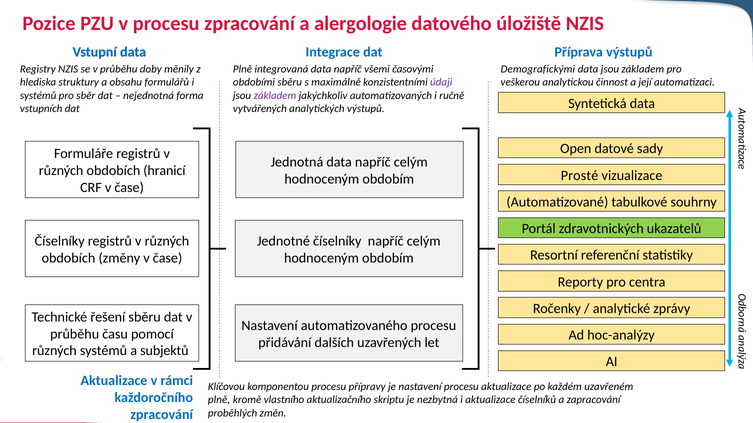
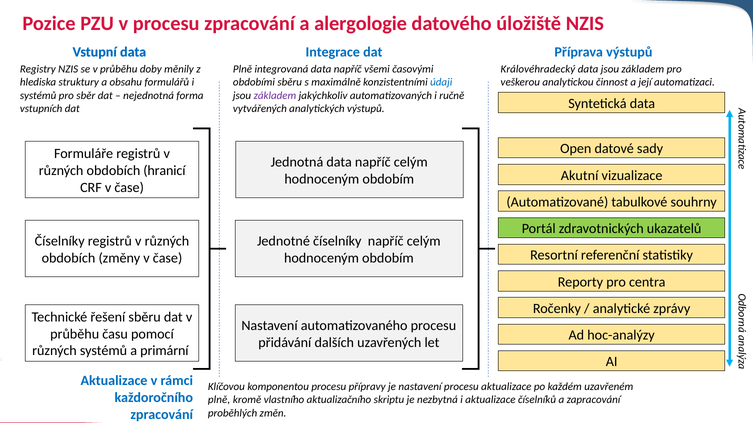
Demografickými: Demografickými -> Královéhradecký (538, 69)
údaji colour: purple -> blue (441, 82)
Prosté: Prosté -> Akutní (580, 176)
subjektů: subjektů -> primární (164, 351)
